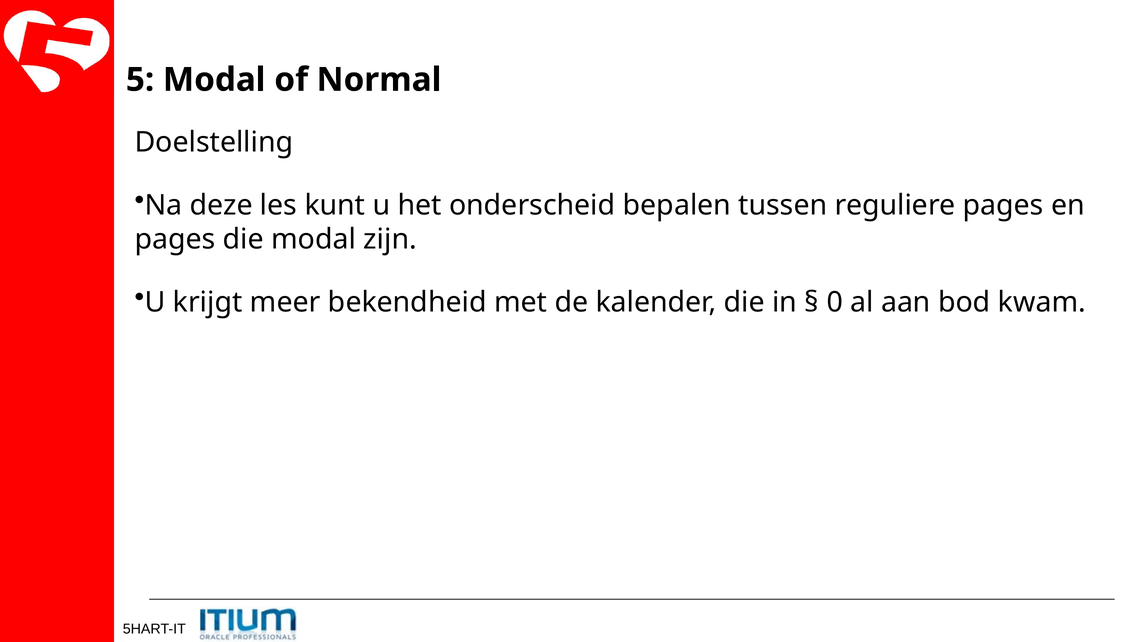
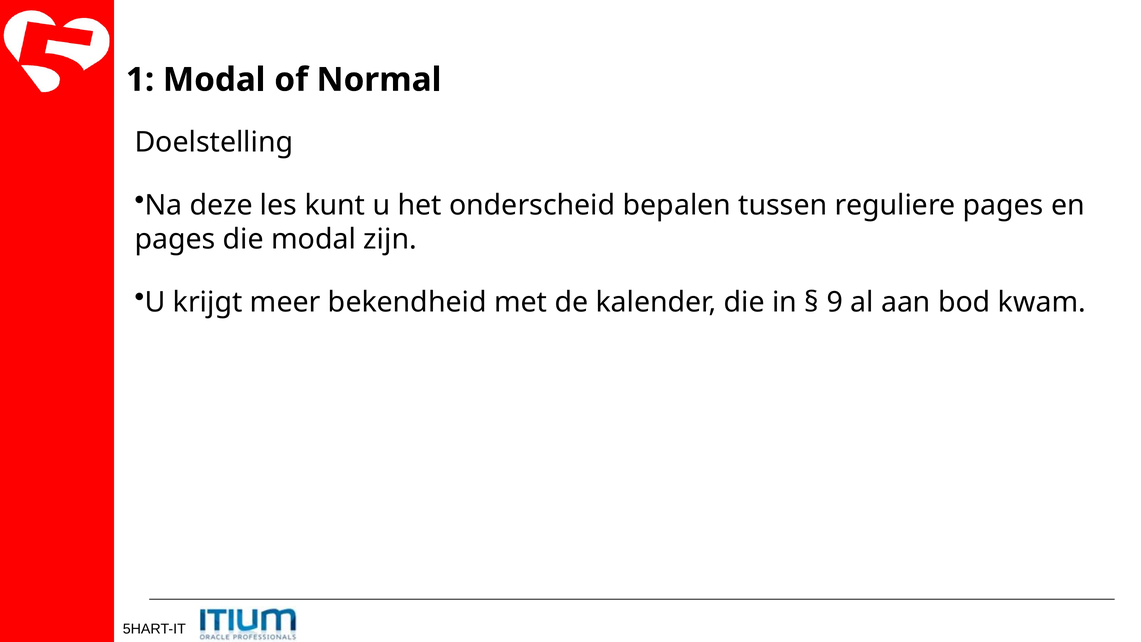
5: 5 -> 1 (140, 80)
0: 0 -> 9 (835, 302)
